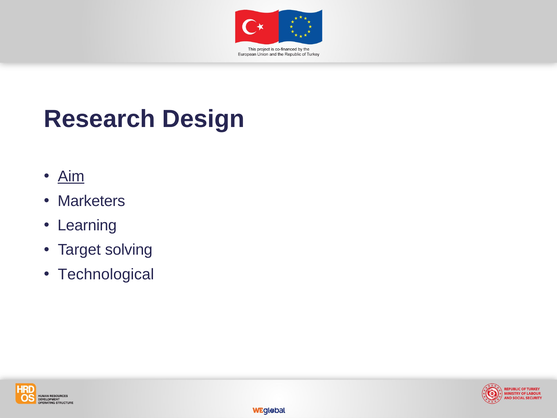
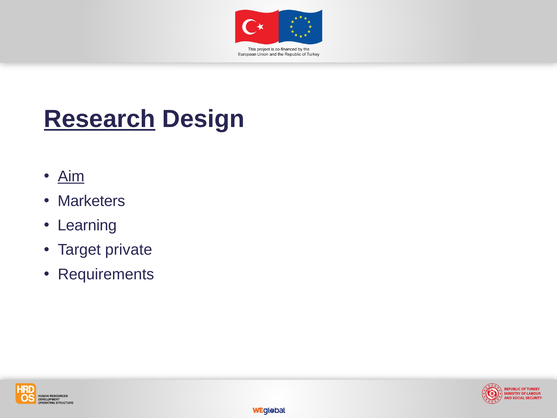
Research underline: none -> present (100, 119)
solving: solving -> private (129, 250)
Technological: Technological -> Requirements (106, 274)
